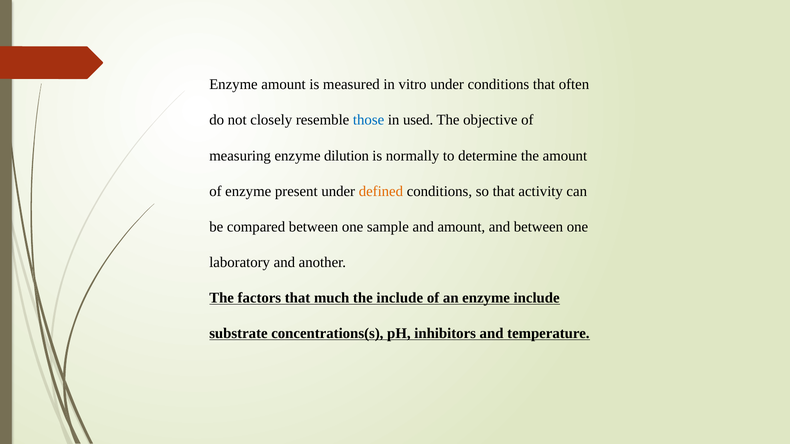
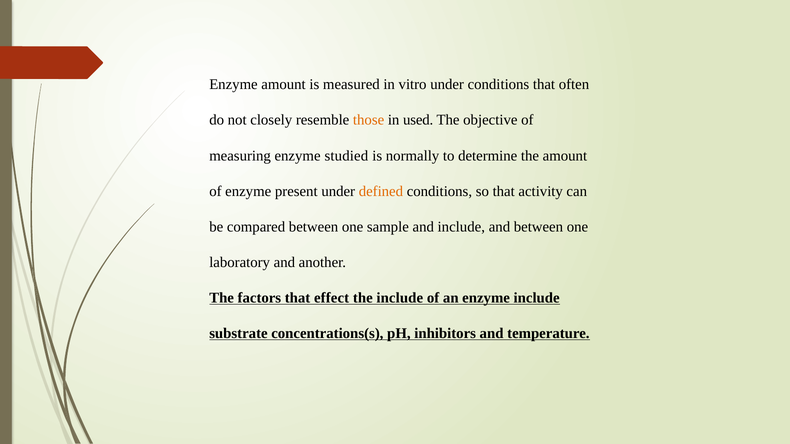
those colour: blue -> orange (369, 120)
dilution: dilution -> studied (346, 156)
and amount: amount -> include (461, 227)
much: much -> effect (332, 298)
